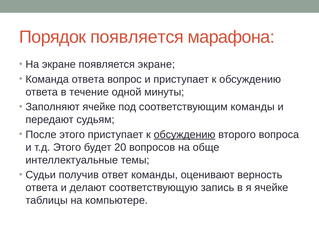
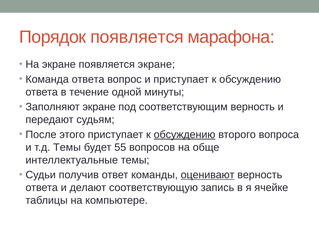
Заполняют ячейке: ячейке -> экране (99, 107)
соответствующим команды: команды -> верность (253, 107)
т.д Этого: Этого -> Темы (67, 147)
20: 20 -> 55 (120, 147)
оценивают underline: none -> present (208, 175)
